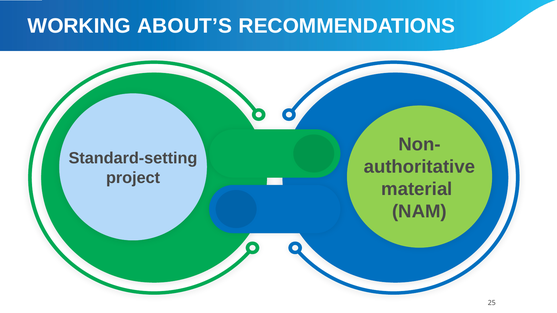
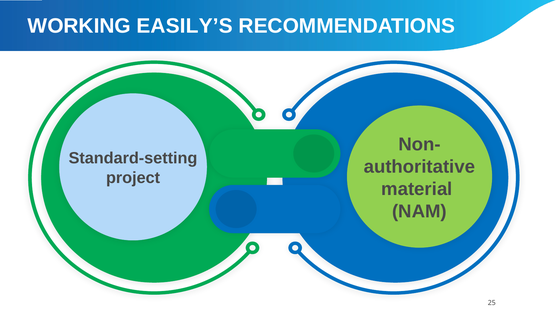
ABOUT’S: ABOUT’S -> EASILY’S (185, 26)
